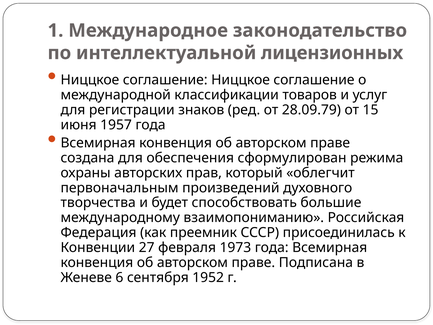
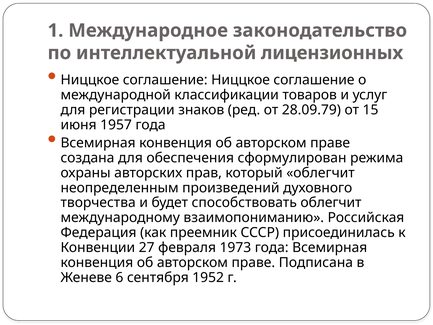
первоначальным: первоначальным -> неопределенным (120, 188)
способствовать большие: большие -> облегчит (331, 203)
